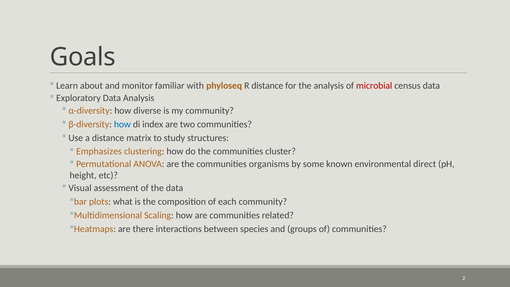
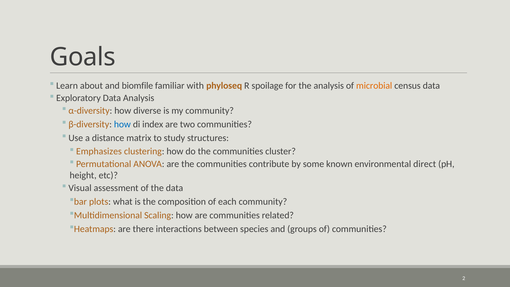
monitor: monitor -> biomfile (137, 86)
R distance: distance -> spoilage (267, 86)
microbial colour: red -> orange (374, 86)
organisms: organisms -> contribute (269, 164)
